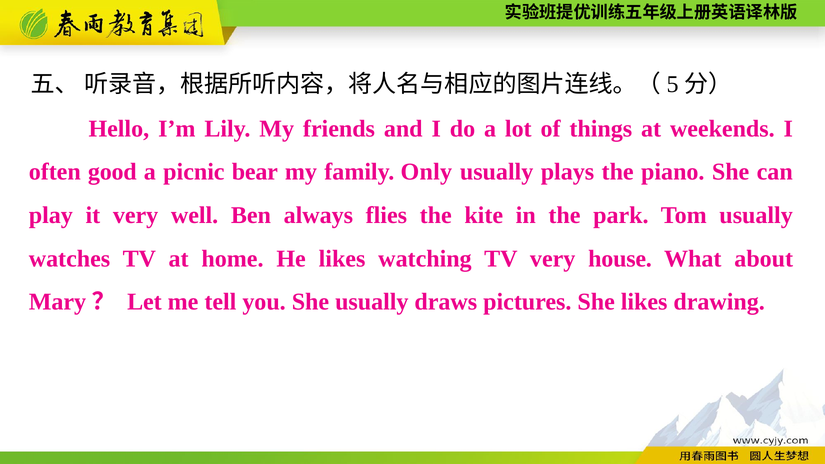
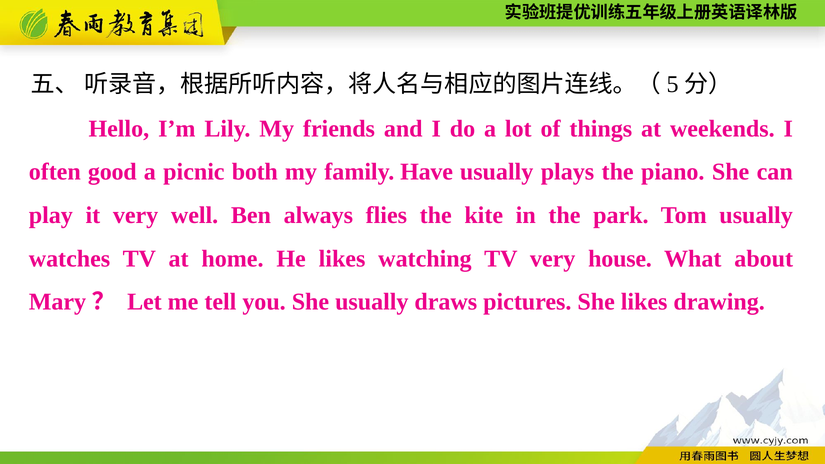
bear: bear -> both (255, 172)
Only: Only -> Have (427, 172)
